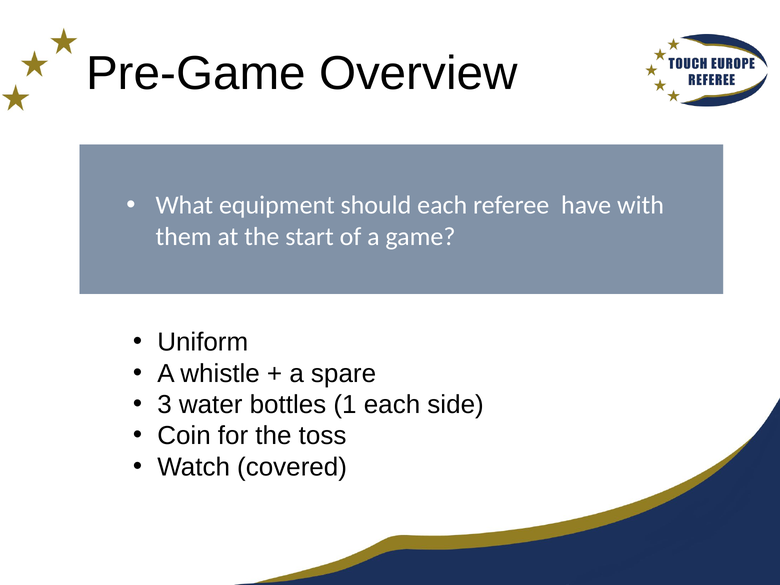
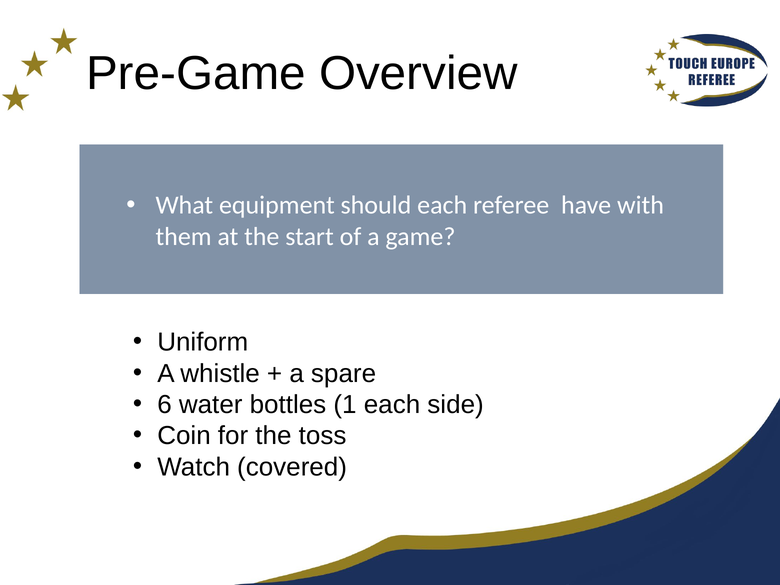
3: 3 -> 6 (165, 405)
